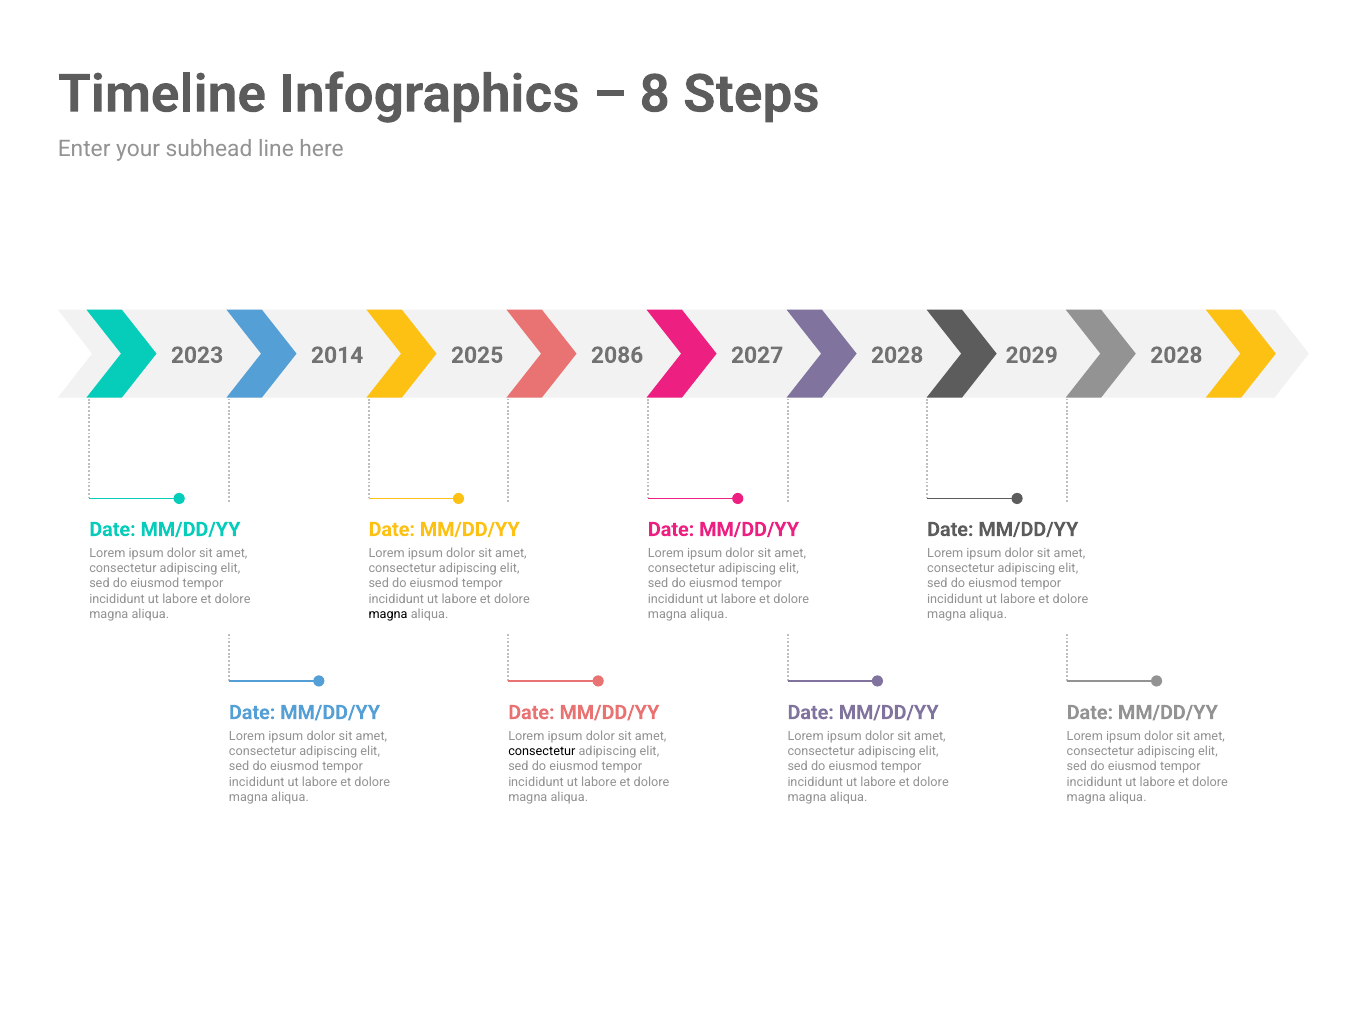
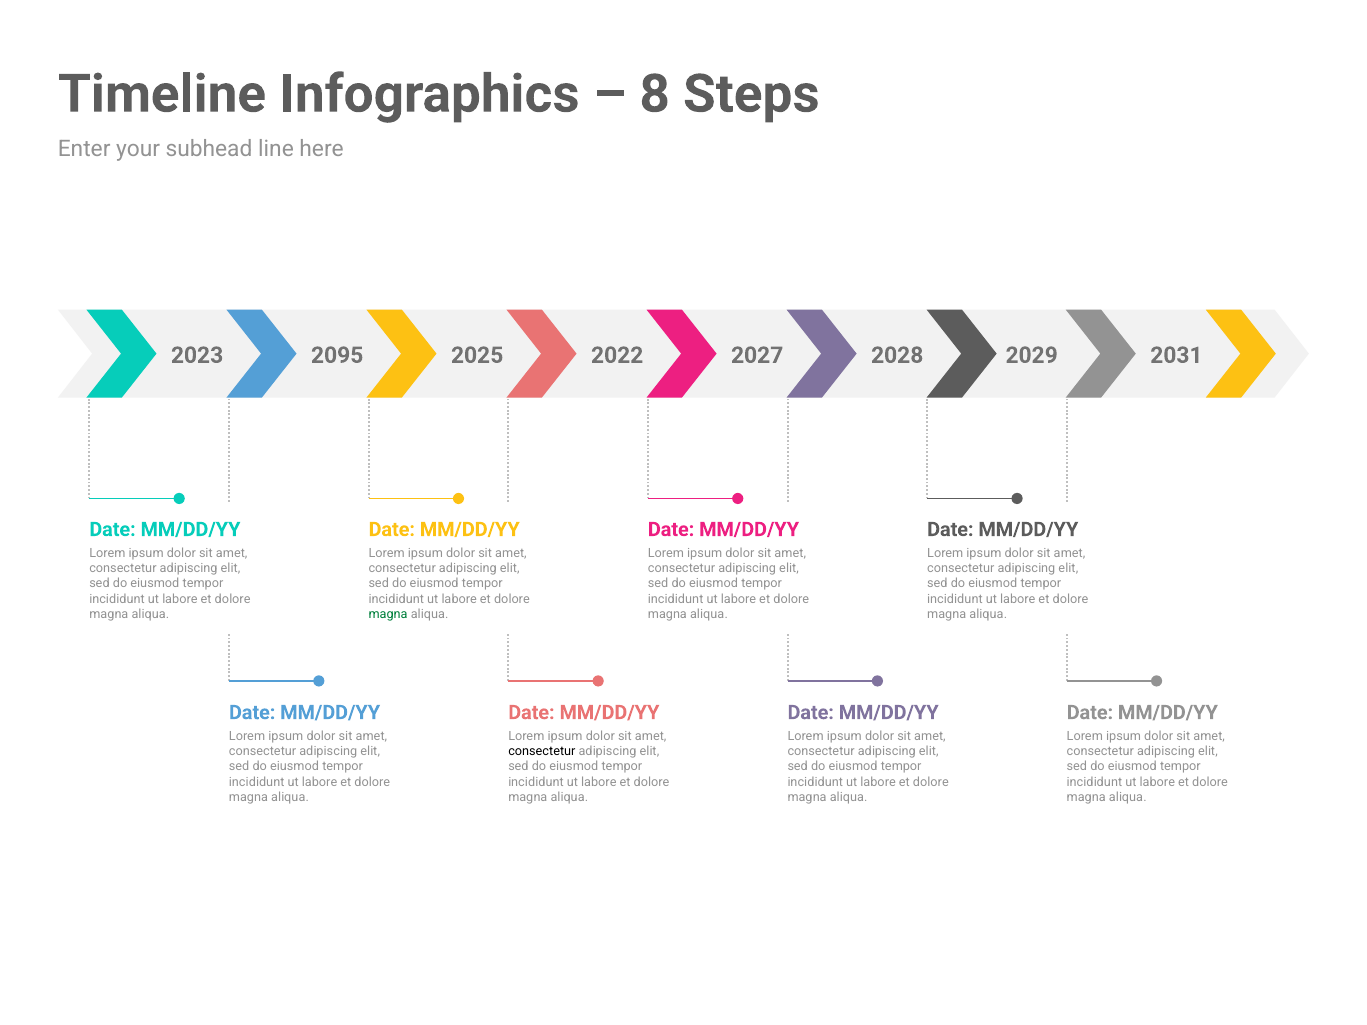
2014: 2014 -> 2095 (337, 355)
2086: 2086 -> 2022 (617, 355)
2029 2028: 2028 -> 2031 (1176, 355)
magna colour: black -> green (388, 615)
